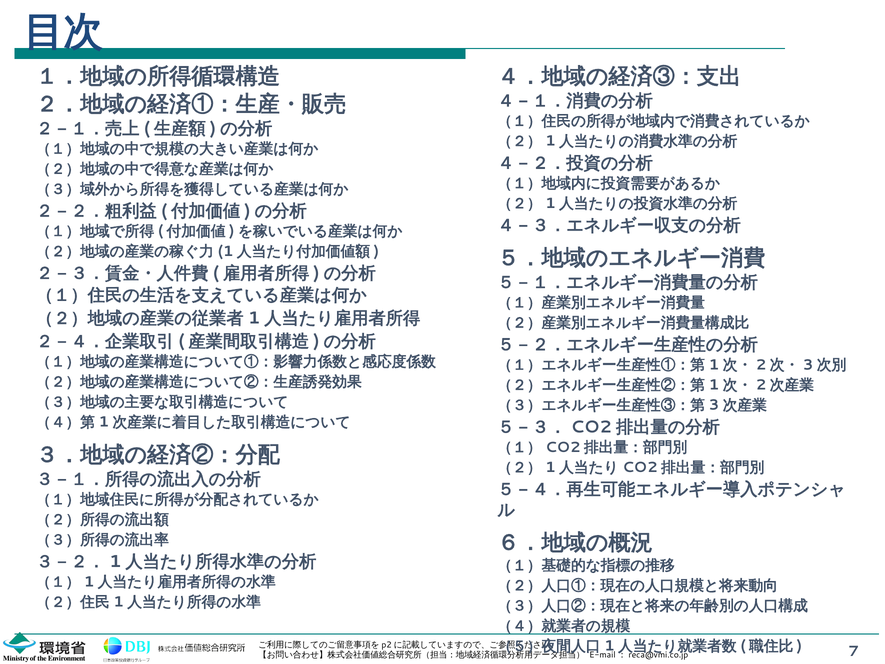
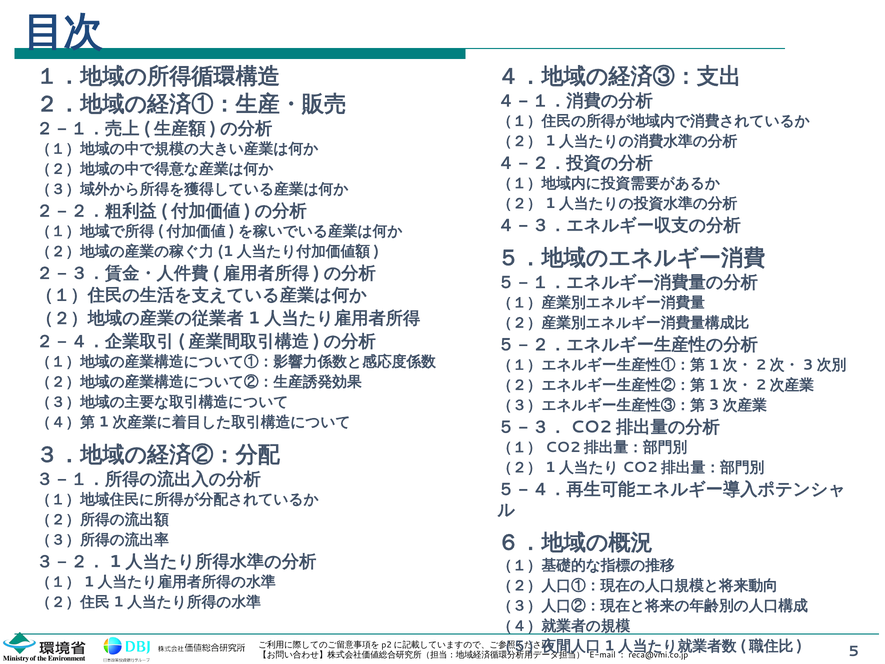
7: 7 -> 5 (854, 651)
